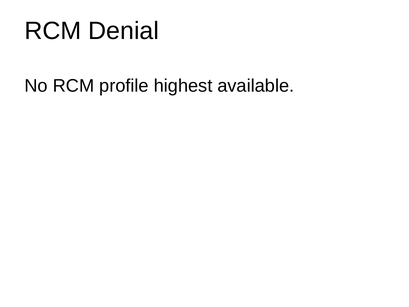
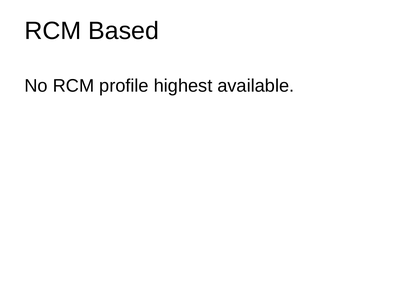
Denial: Denial -> Based (124, 31)
